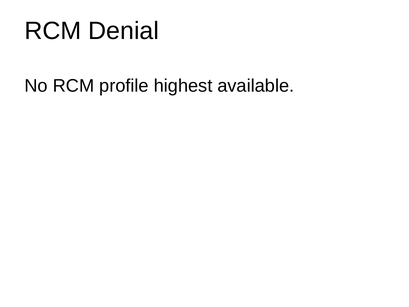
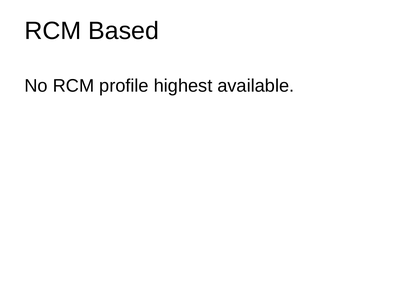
Denial: Denial -> Based (124, 31)
